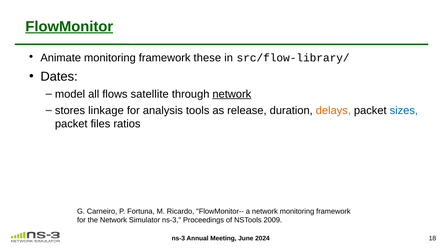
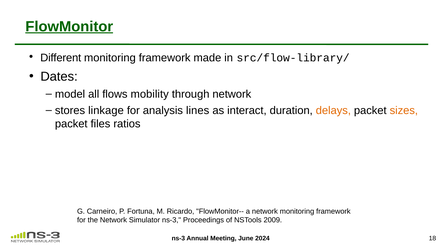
Animate: Animate -> Different (61, 58)
these: these -> made (207, 58)
satellite: satellite -> mobility (150, 94)
network underline: present -> none (232, 94)
tools: tools -> lines (198, 111)
release: release -> interact (247, 111)
sizes colour: blue -> orange (404, 111)
